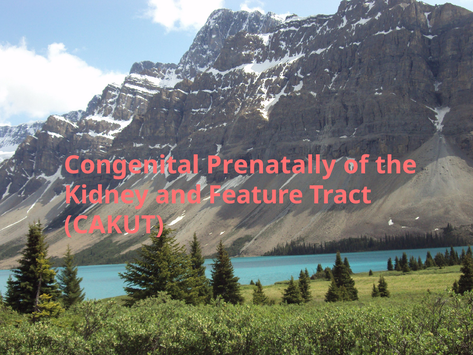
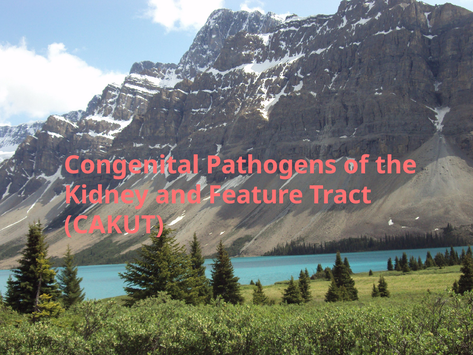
Prenatally: Prenatally -> Pathogens (271, 165)
